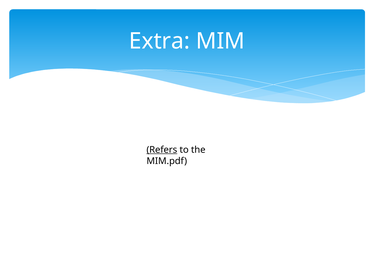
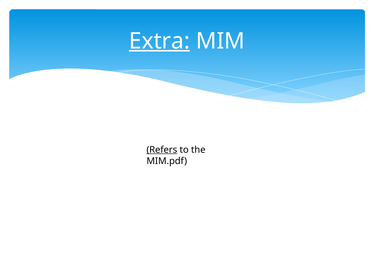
Extra underline: none -> present (159, 41)
